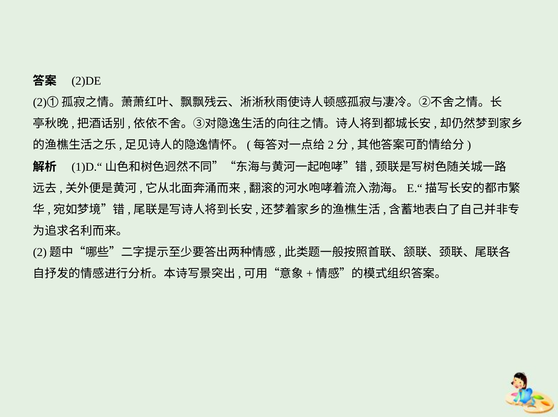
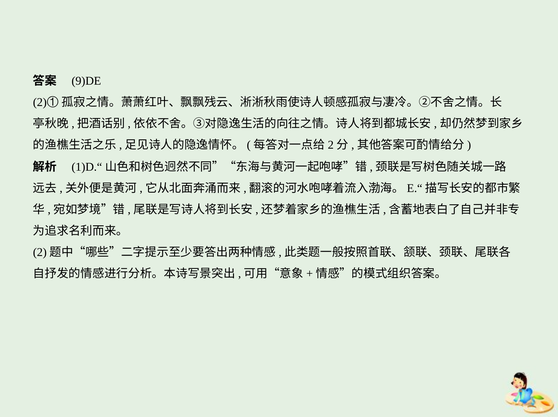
2)DE: 2)DE -> 9)DE (86, 81)
